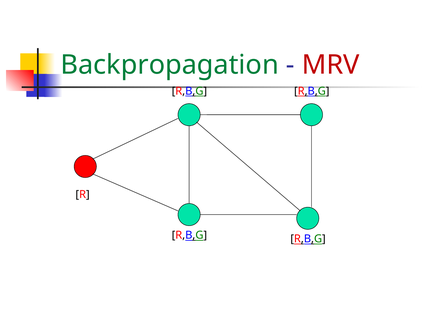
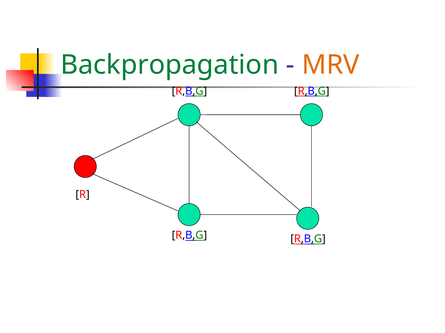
MRV colour: red -> orange (331, 65)
